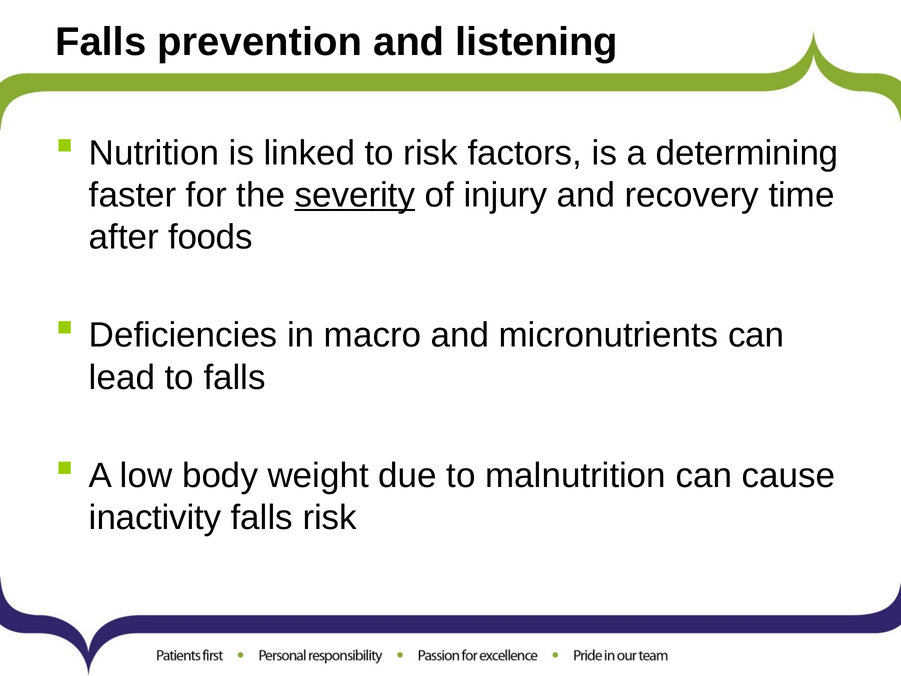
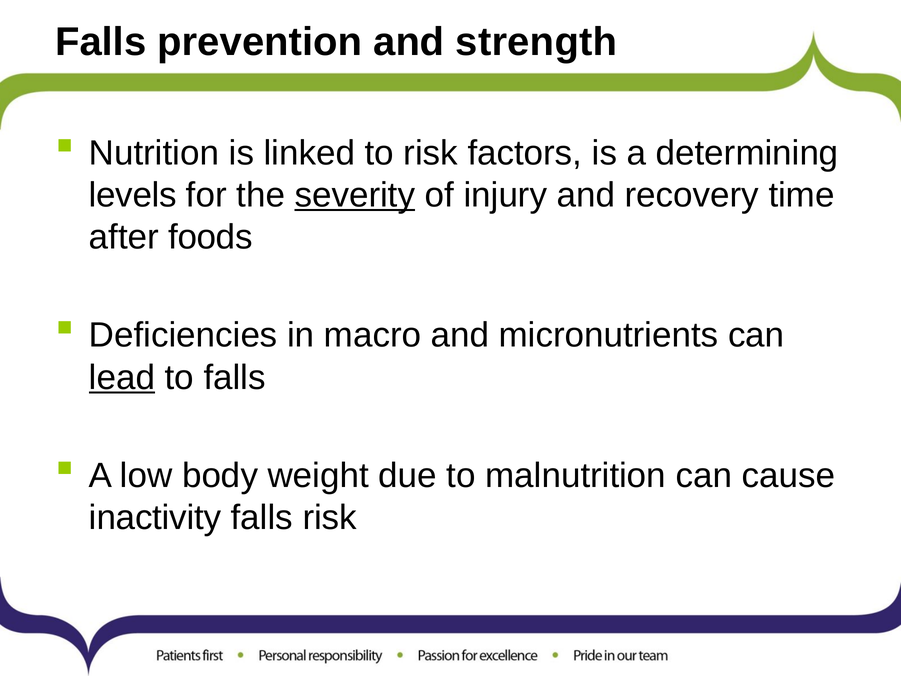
listening: listening -> strength (536, 42)
faster: faster -> levels (133, 195)
lead underline: none -> present (122, 377)
